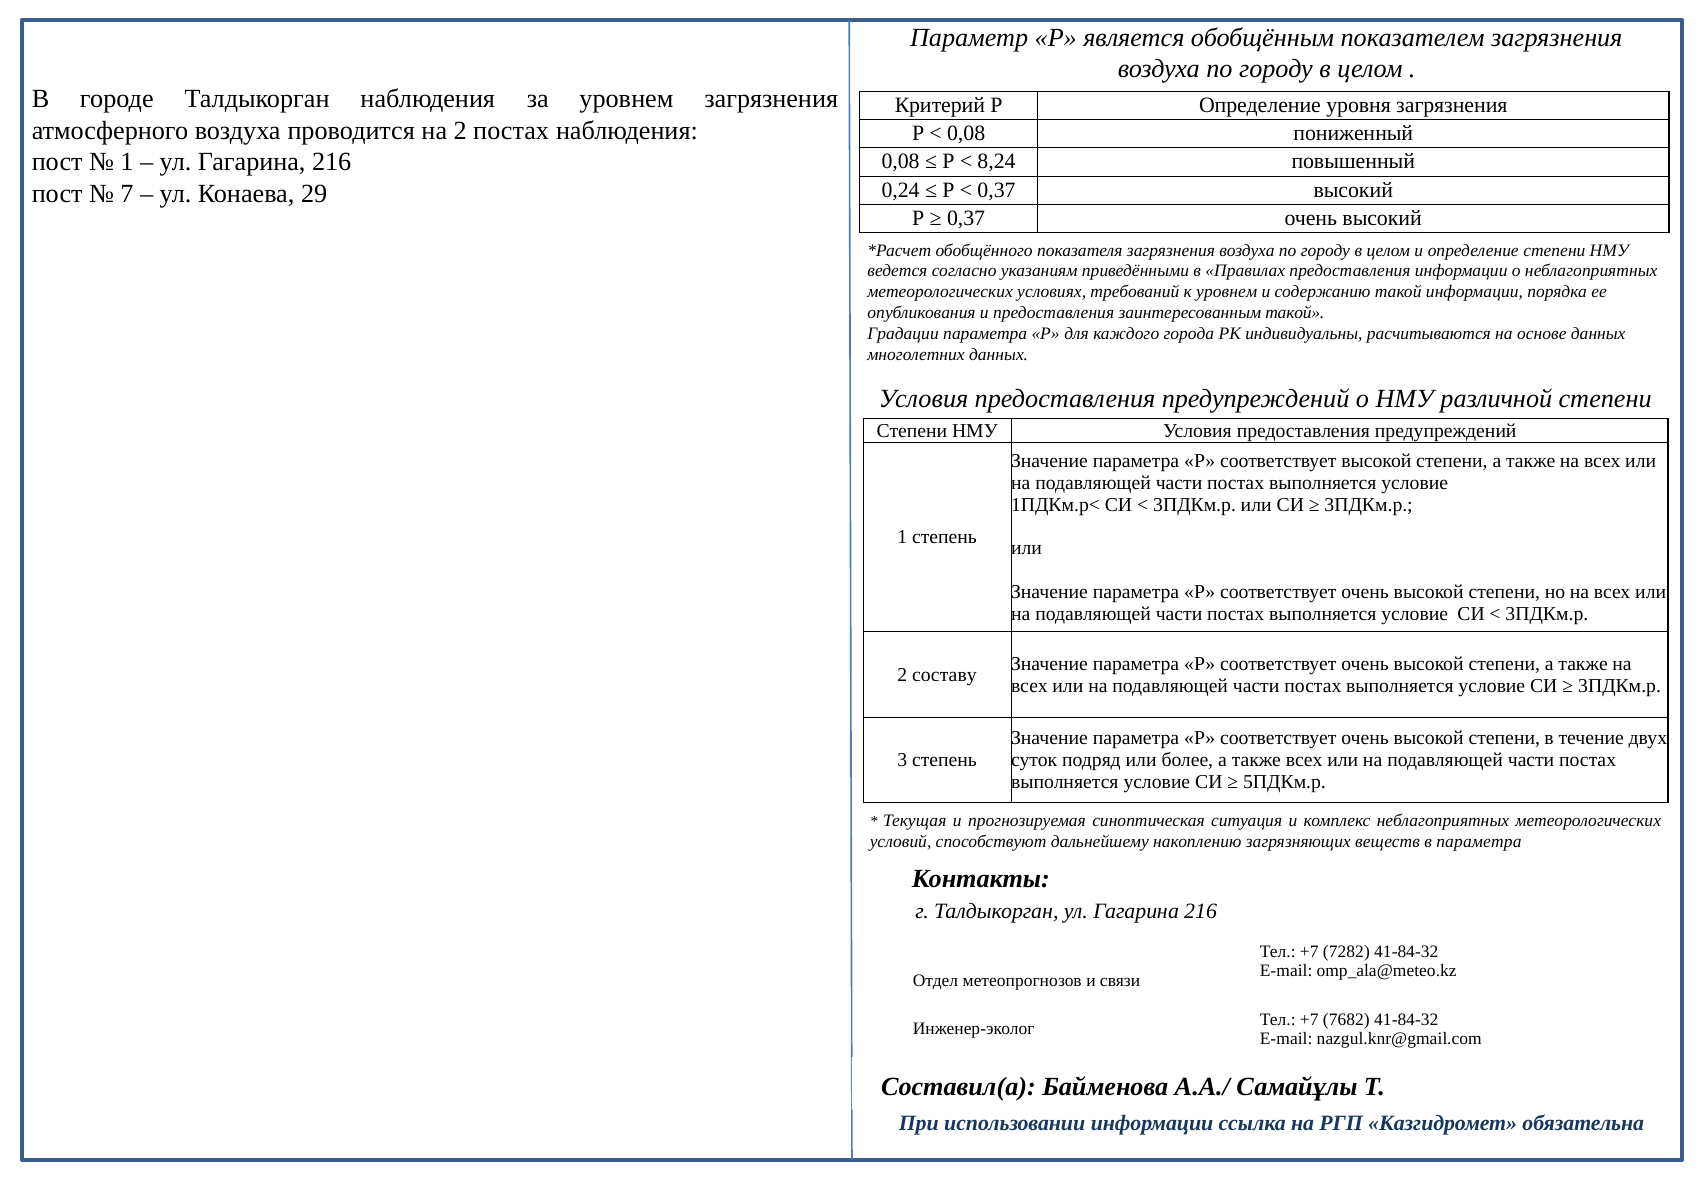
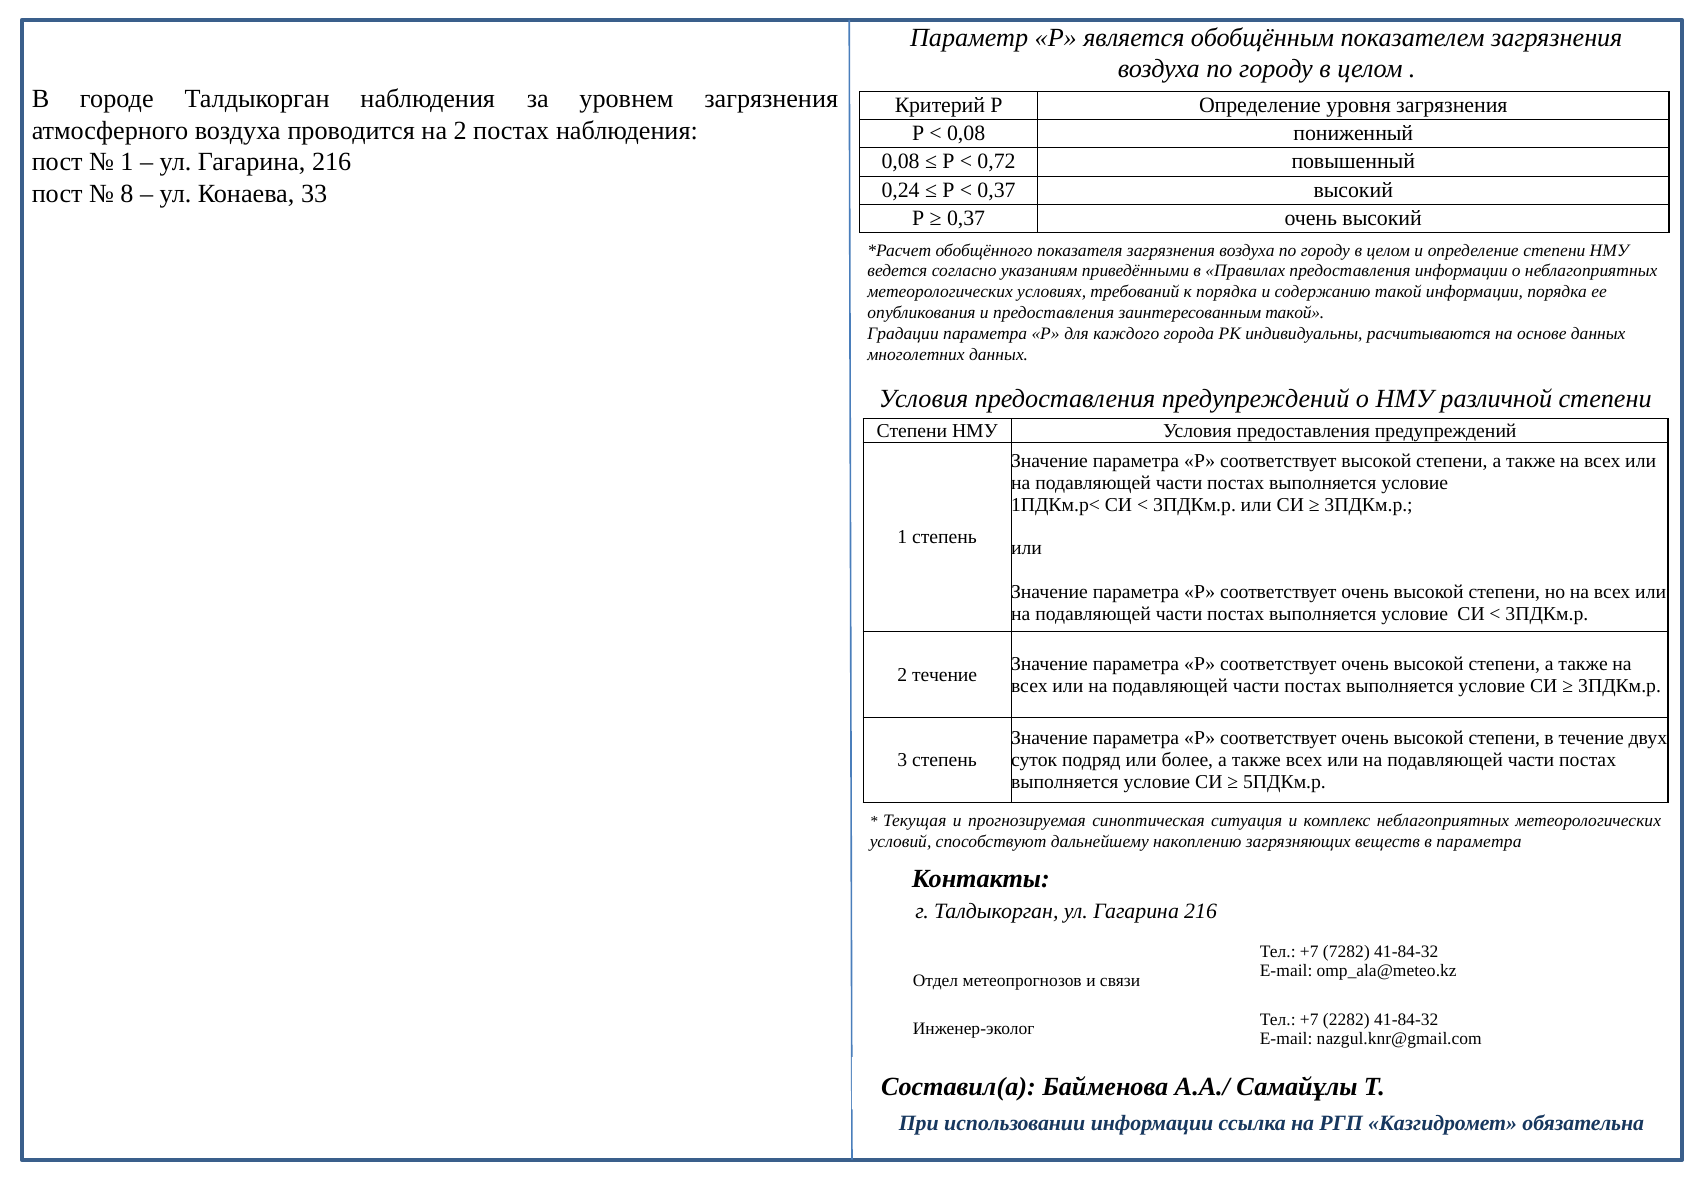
8,24: 8,24 -> 0,72 (997, 162)
7: 7 -> 8 (127, 193)
29: 29 -> 33 (314, 193)
к уровнем: уровнем -> порядка (1227, 292)
2 составу: составу -> течение (945, 675)
7682: 7682 -> 2282 (1346, 1019)
